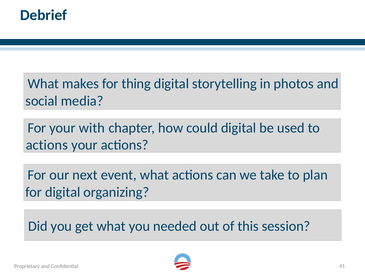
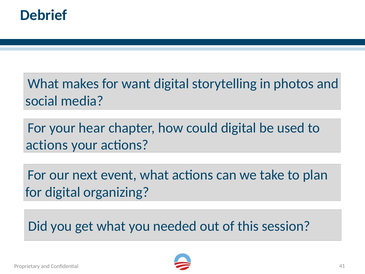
thing: thing -> want (136, 84)
with: with -> hear (92, 128)
